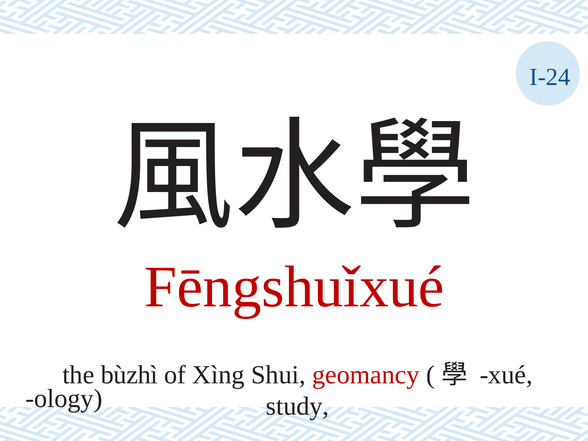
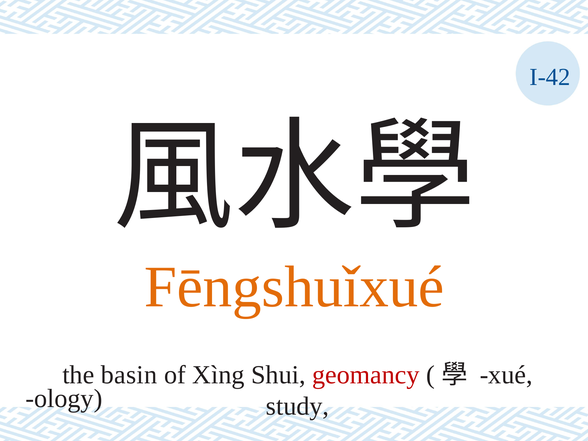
I-24: I-24 -> I-42 (550, 77)
Fēngshuǐxué colour: red -> orange (294, 287)
bùzhì: bùzhì -> basin (129, 375)
